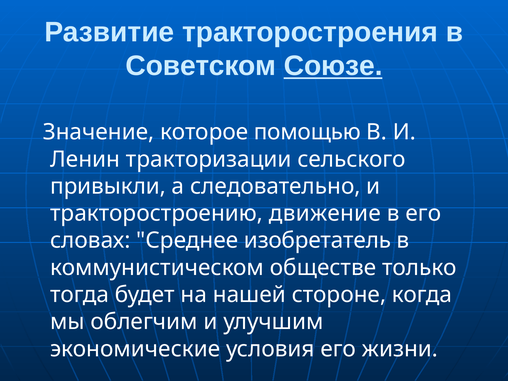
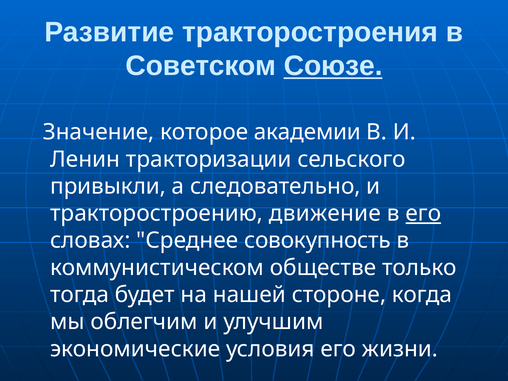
помощью: помощью -> академии (307, 132)
его underline: none -> present (423, 213)
изобретатель: изобретатель -> совокупность (317, 241)
